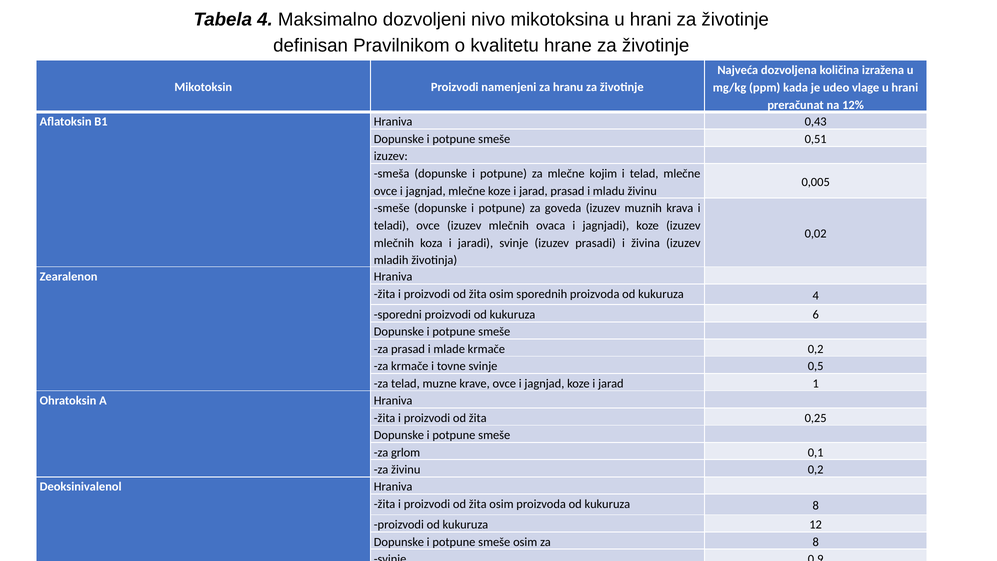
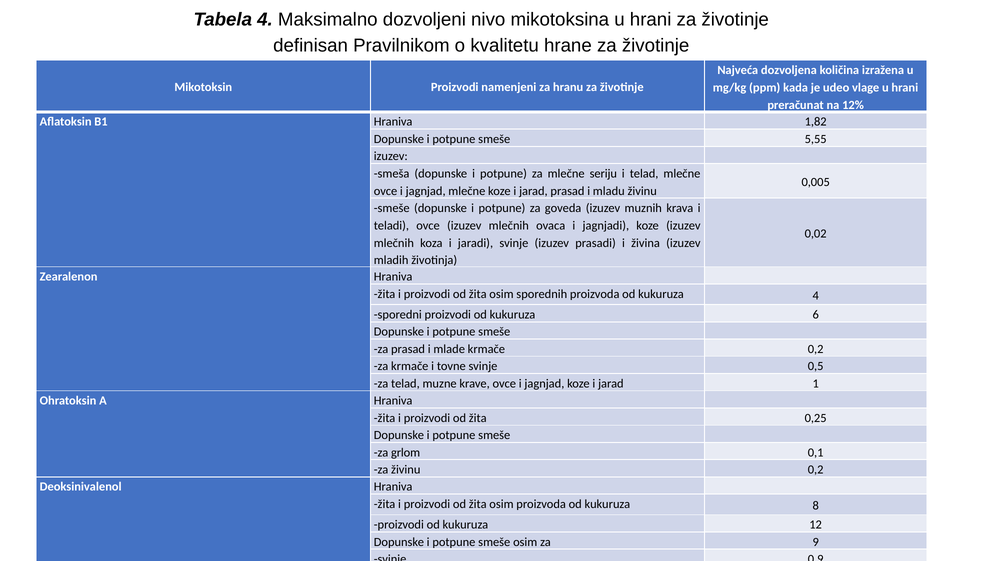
0,43: 0,43 -> 1,82 (816, 122)
0,51: 0,51 -> 5,55 (816, 139)
kojim: kojim -> seriju (603, 173)
za 8: 8 -> 9 (816, 542)
